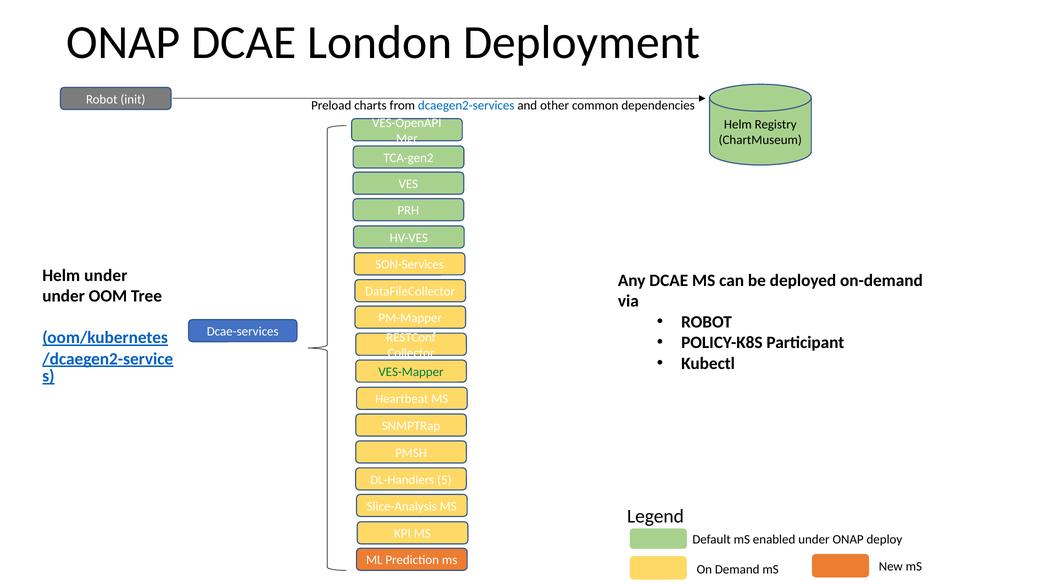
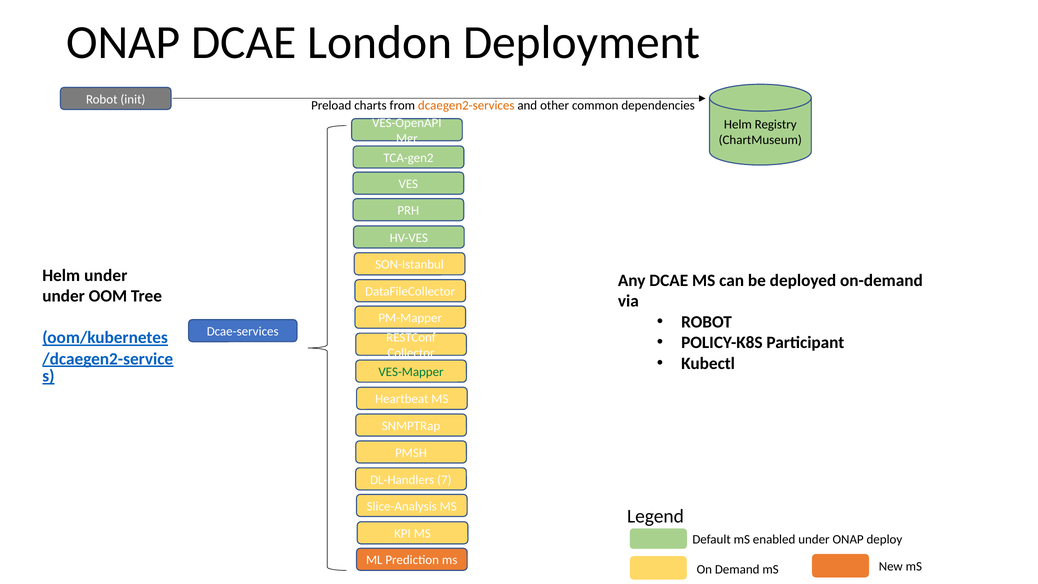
dcaegen2-services colour: blue -> orange (466, 106)
SON-Services: SON-Services -> SON-Istanbul (410, 265)
5: 5 -> 7 (444, 480)
